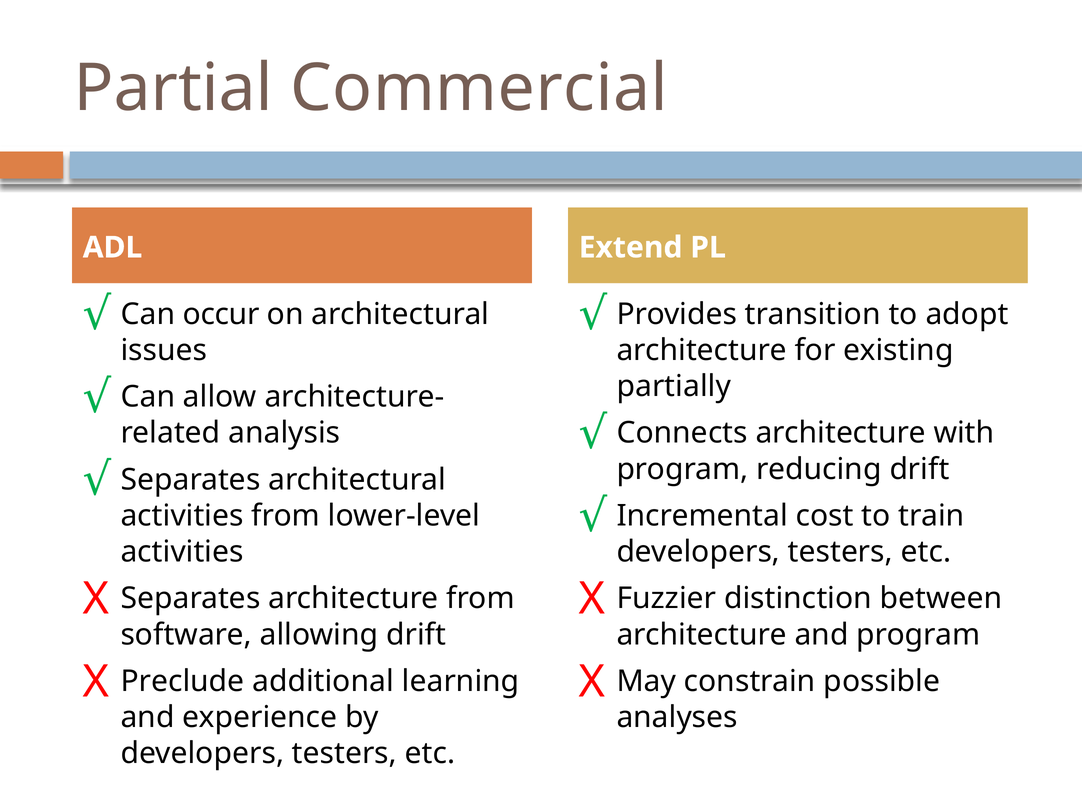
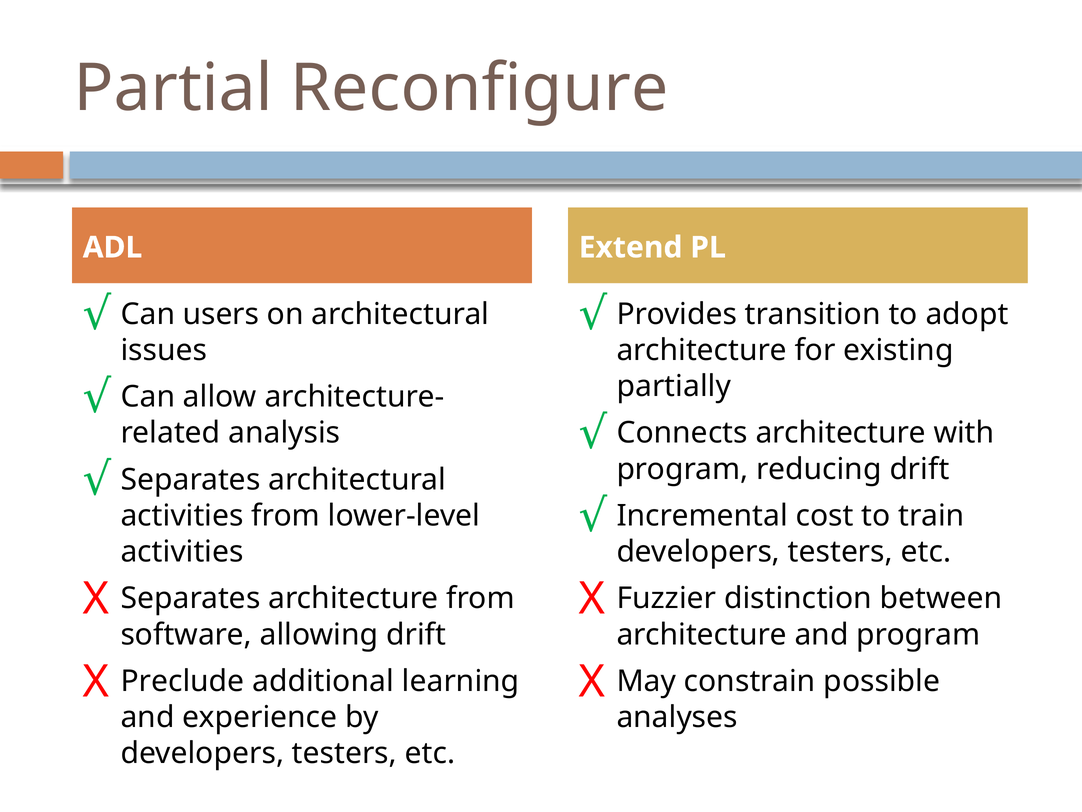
Commercial: Commercial -> Reconfigure (479, 88)
occur: occur -> users (221, 314)
